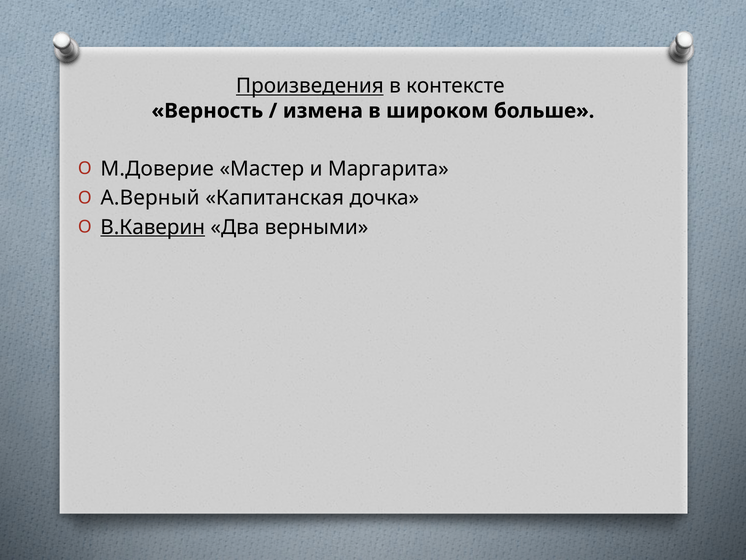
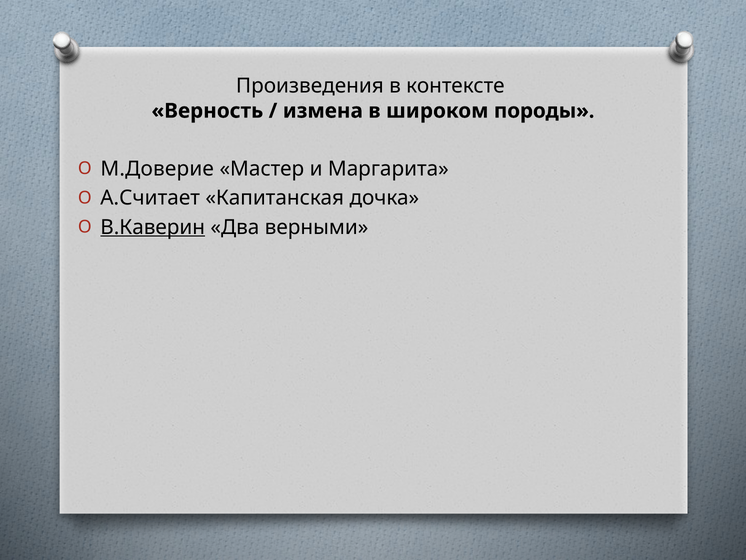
Произведения underline: present -> none (310, 86)
больше: больше -> породы (544, 111)
А.Верный: А.Верный -> А.Считает (150, 198)
